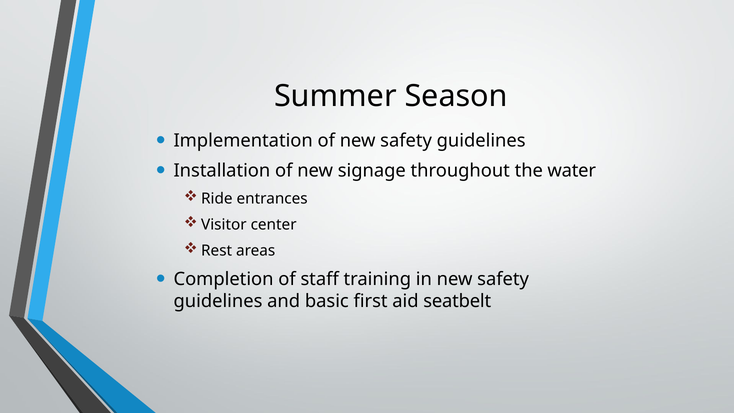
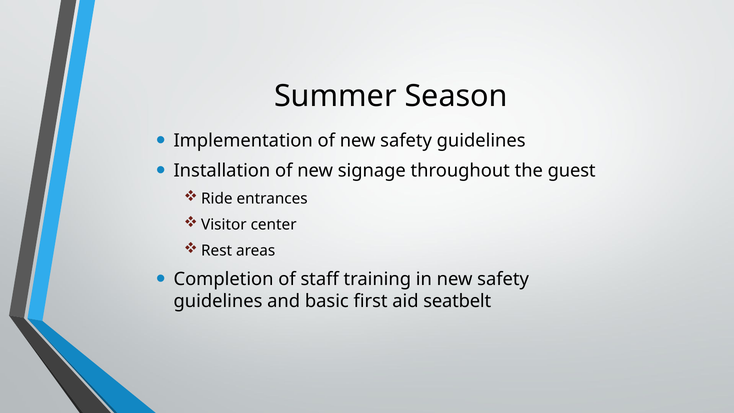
water: water -> guest (572, 171)
